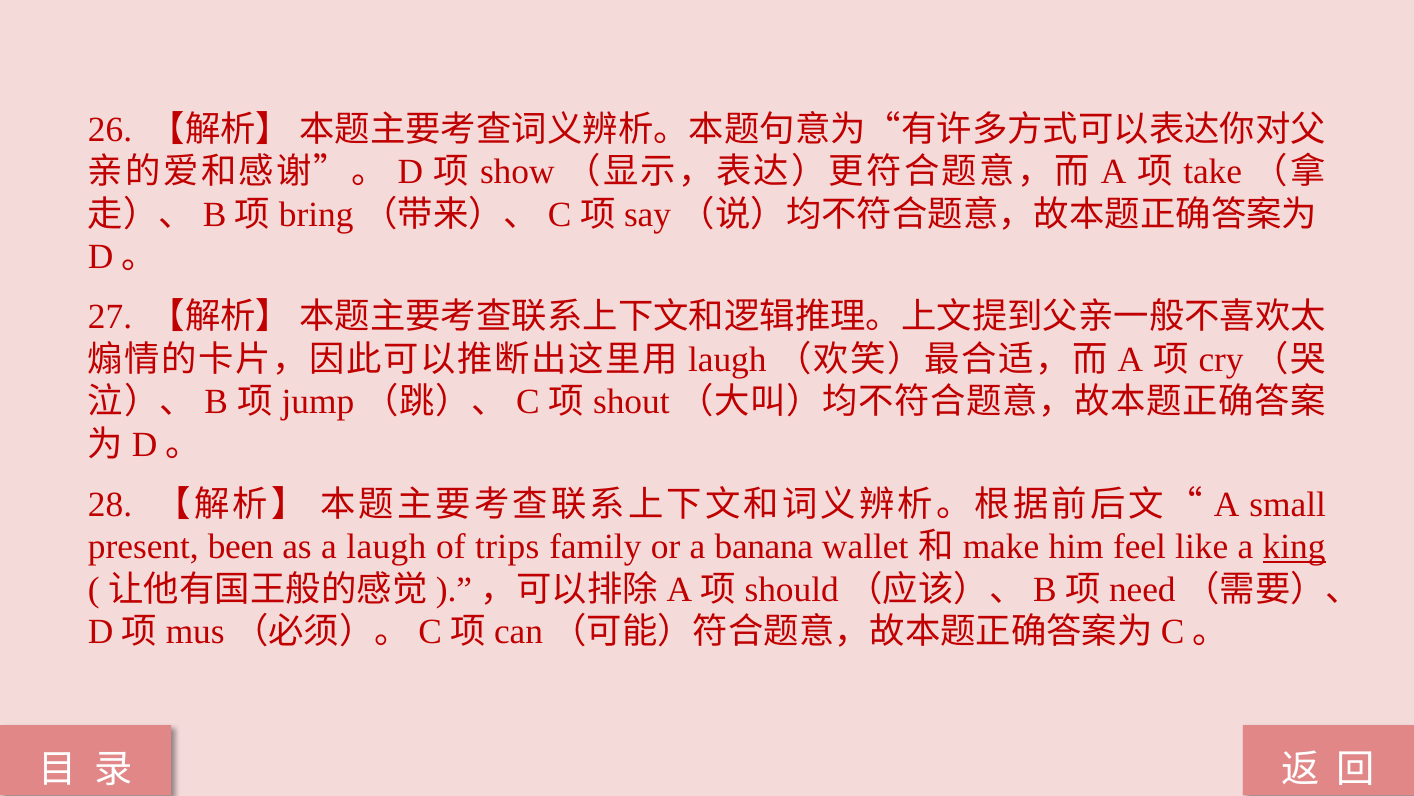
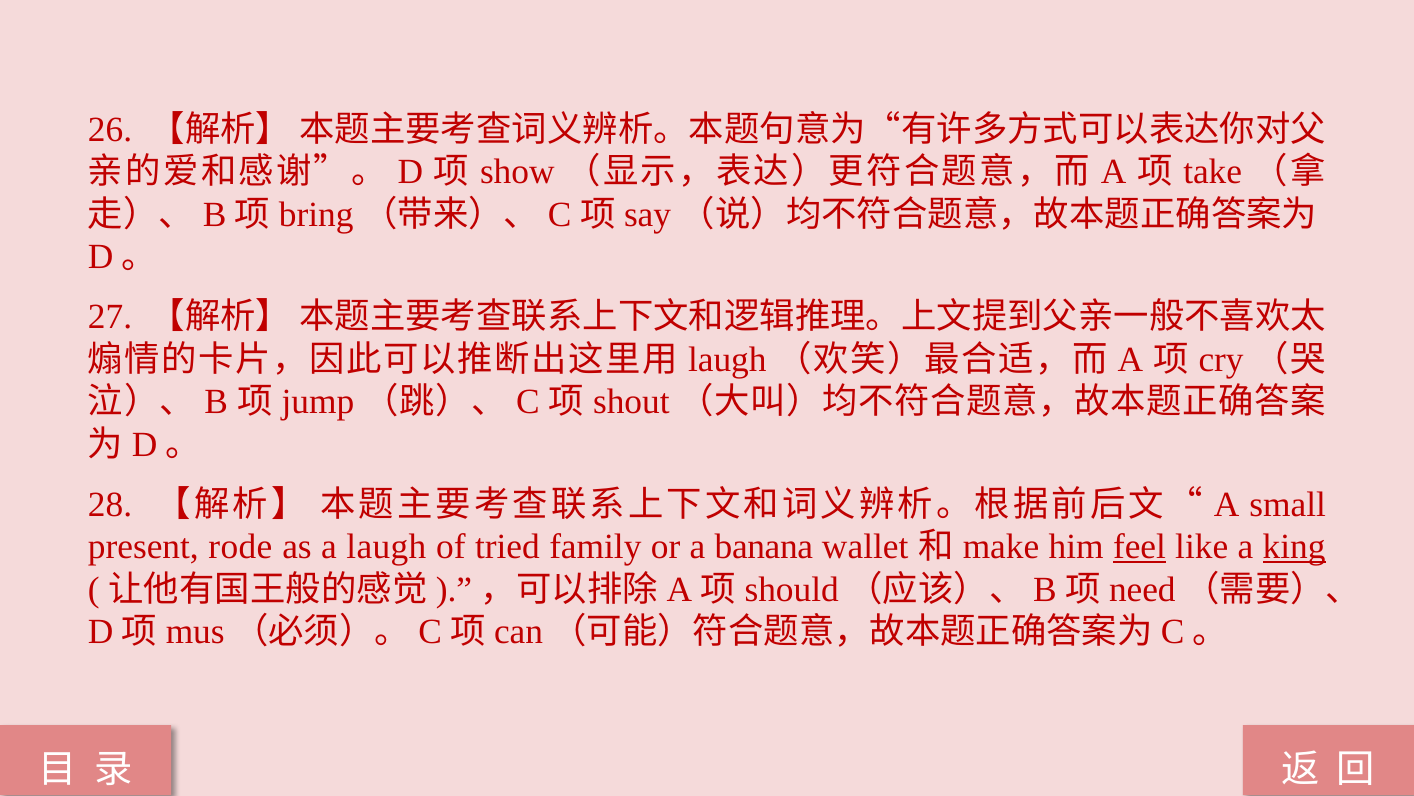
been: been -> rode (240, 547)
trips: trips -> tried (507, 547)
feel underline: none -> present (1139, 547)
